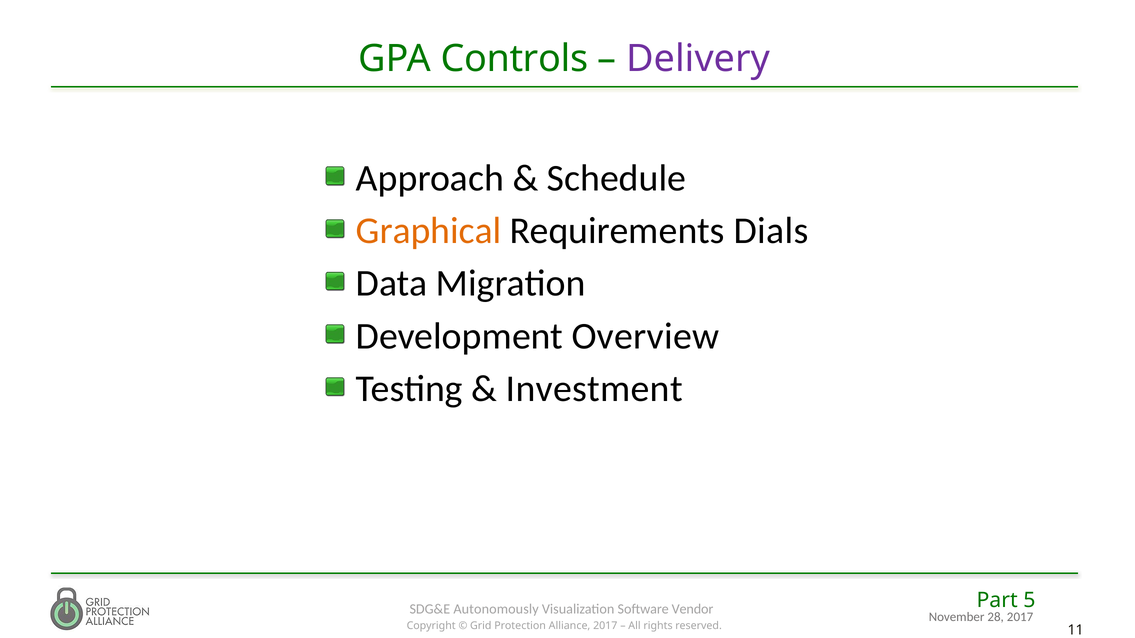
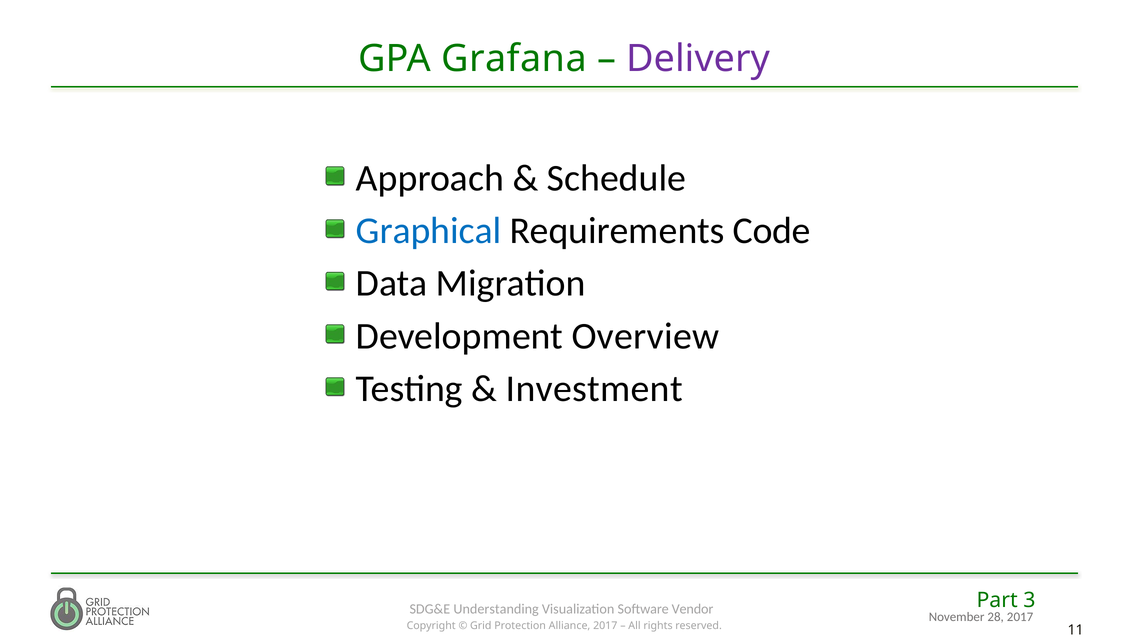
Controls: Controls -> Grafana (514, 59)
Graphical colour: orange -> blue (429, 231)
Dials: Dials -> Code (772, 231)
5: 5 -> 3 (1029, 601)
Autonomously: Autonomously -> Understanding (496, 610)
